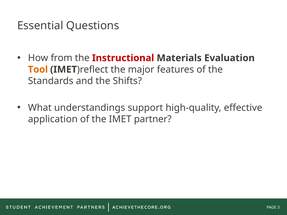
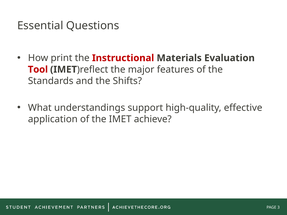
from: from -> print (61, 58)
Tool colour: orange -> red (38, 70)
partner: partner -> achieve (153, 119)
